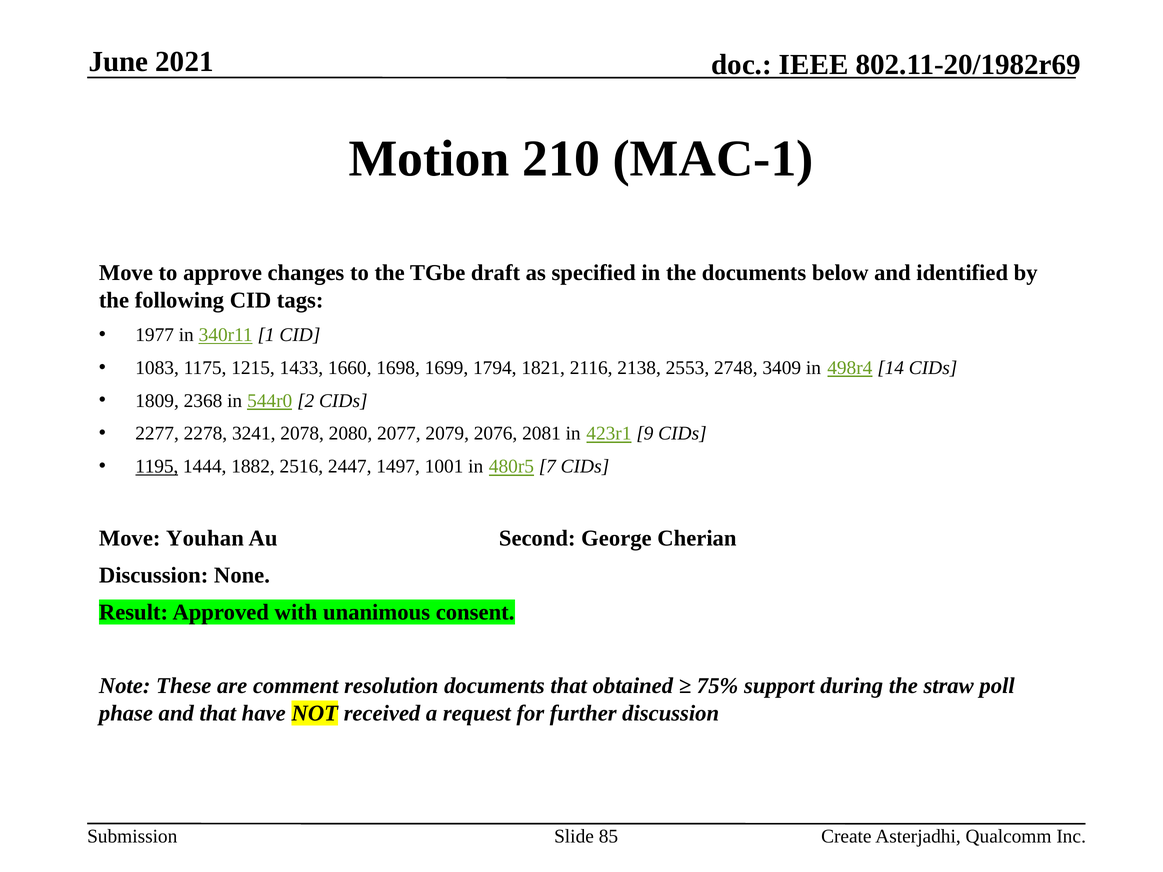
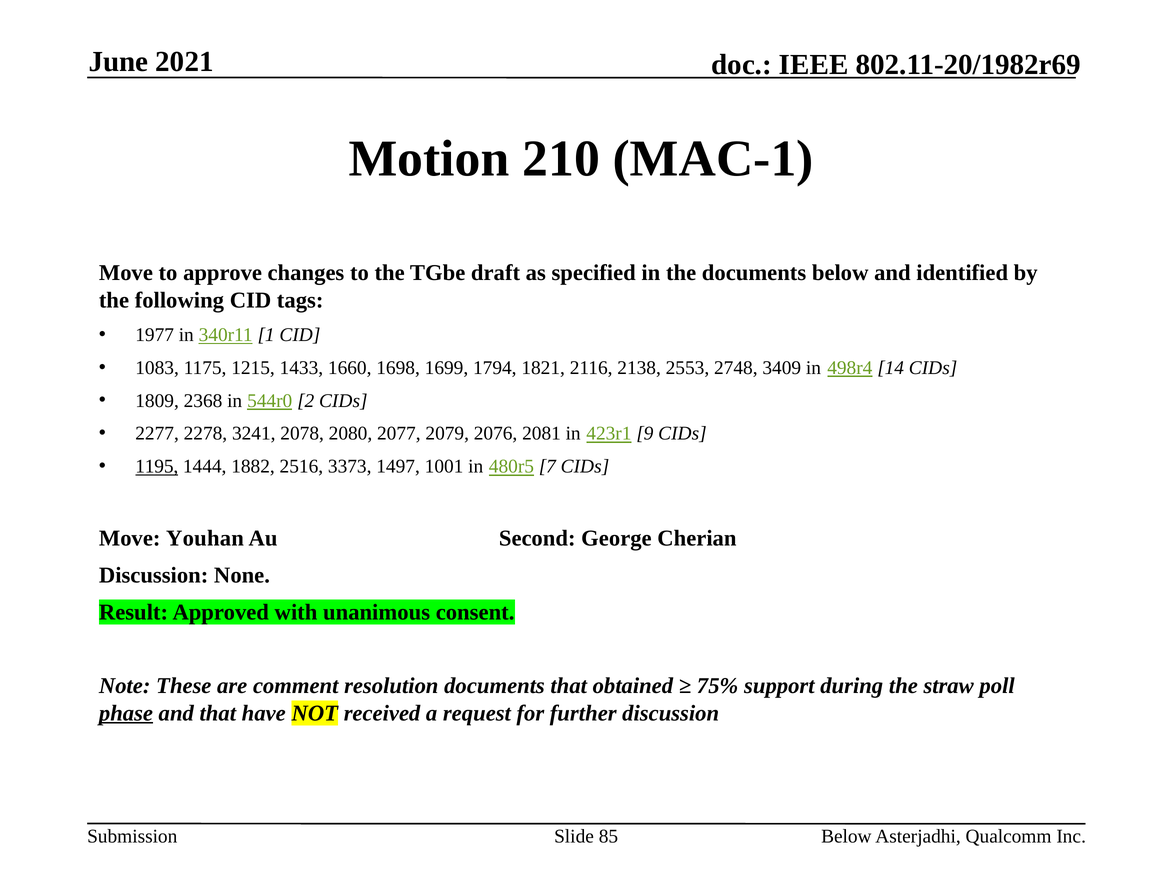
2447: 2447 -> 3373 (350, 467)
phase underline: none -> present (126, 713)
Create: Create -> Below (846, 837)
